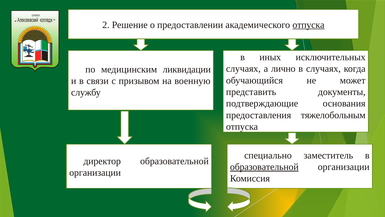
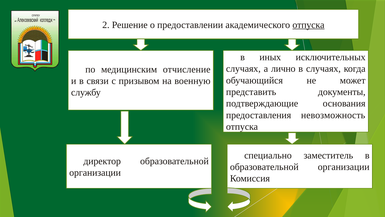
ликвидации: ликвидации -> отчисление (187, 69)
тяжелобольным: тяжелобольным -> невозможность (333, 115)
образовательной underline: present -> none (264, 167)
